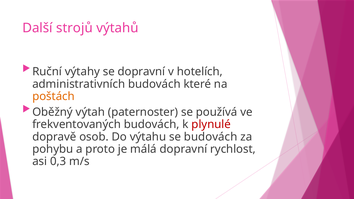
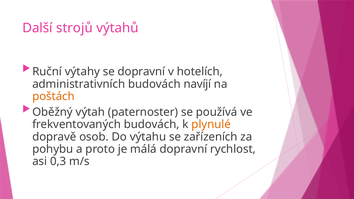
které: které -> navíjí (197, 84)
plynulé colour: red -> orange (211, 124)
se budovách: budovách -> zařízeních (211, 137)
